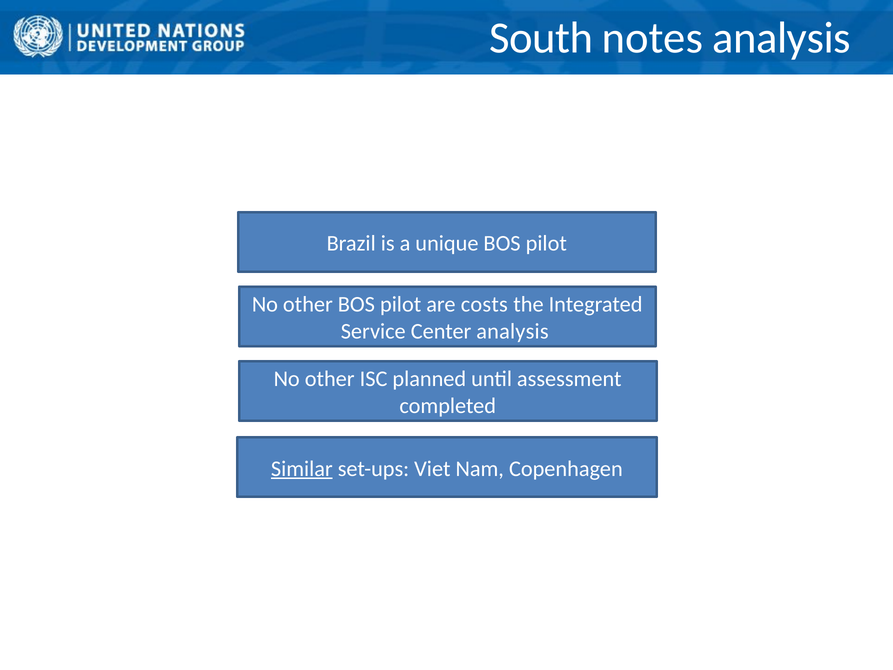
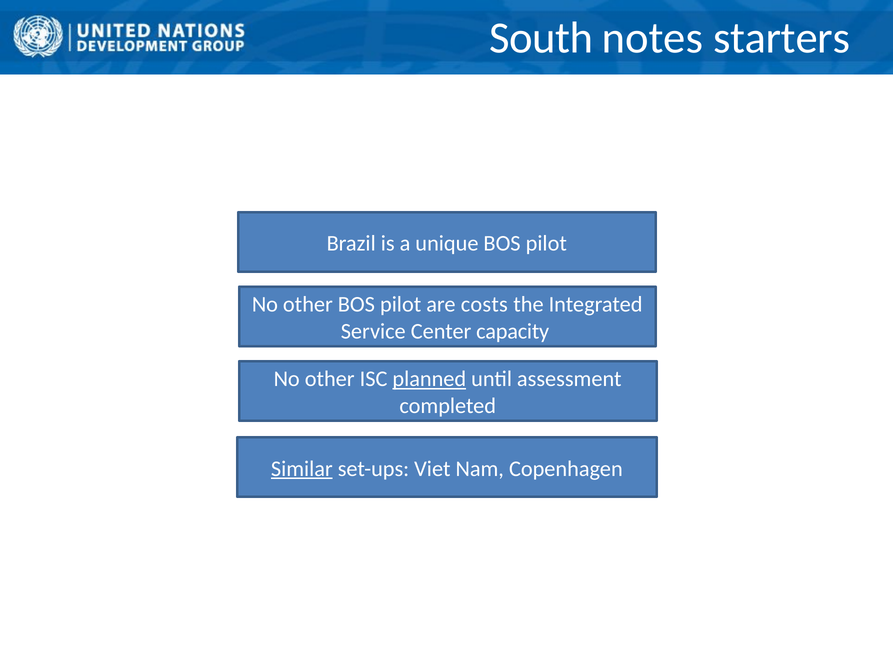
notes analysis: analysis -> starters (782, 38)
Center analysis: analysis -> capacity (513, 331)
planned underline: none -> present (429, 379)
